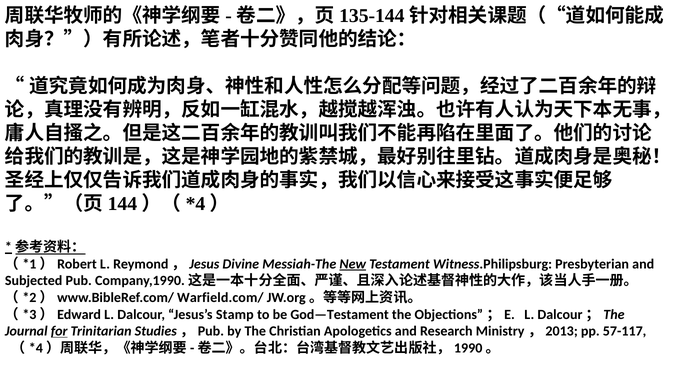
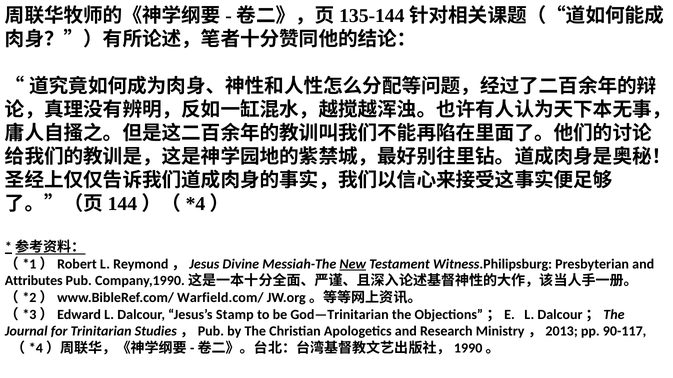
Subjected: Subjected -> Attributes (34, 281)
God—Testament: God—Testament -> God—Trinitarian (340, 315)
for underline: present -> none (59, 332)
57-117: 57-117 -> 90-117 (625, 332)
